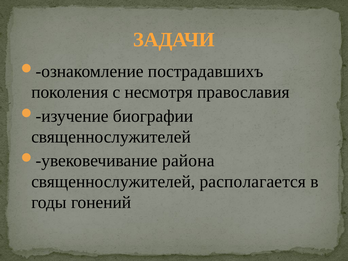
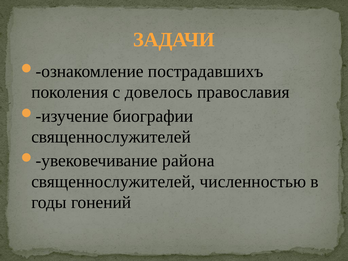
несмотря: несмотря -> довелось (159, 92)
располагается: располагается -> численностью (253, 182)
